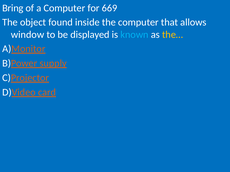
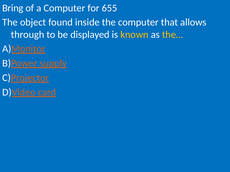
669: 669 -> 655 (110, 8)
window: window -> through (28, 35)
known colour: light blue -> yellow (134, 35)
